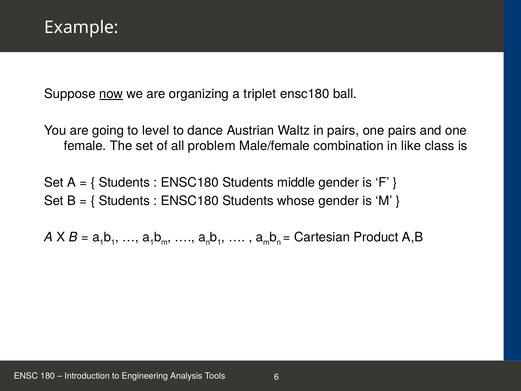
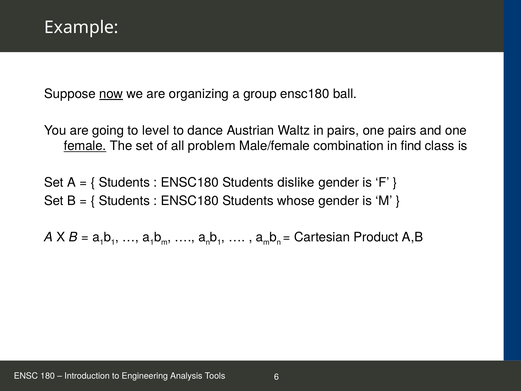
triplet: triplet -> group (260, 94)
female underline: none -> present (85, 146)
like: like -> find (411, 146)
middle: middle -> dislike (296, 182)
